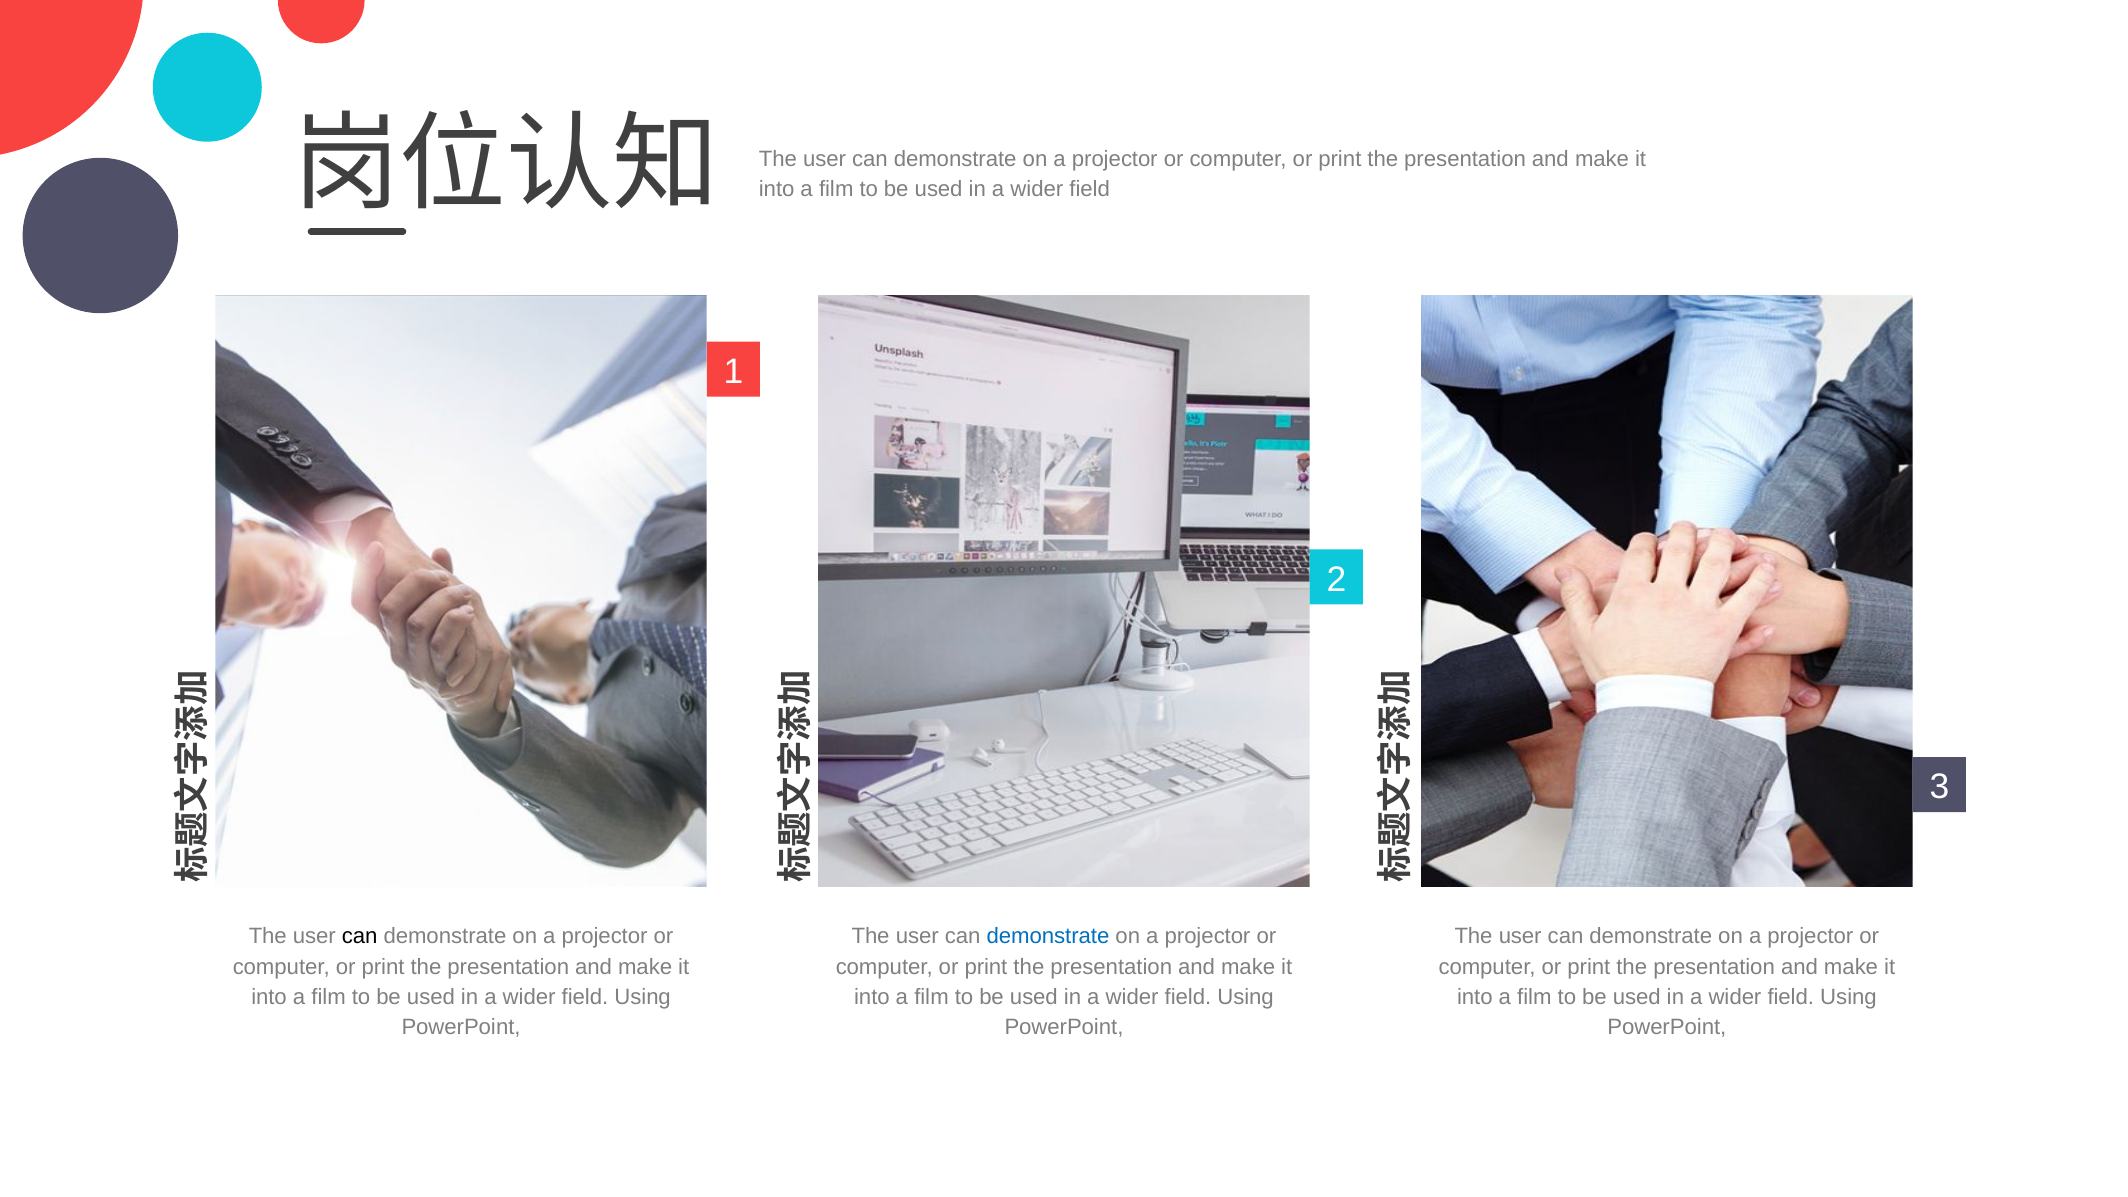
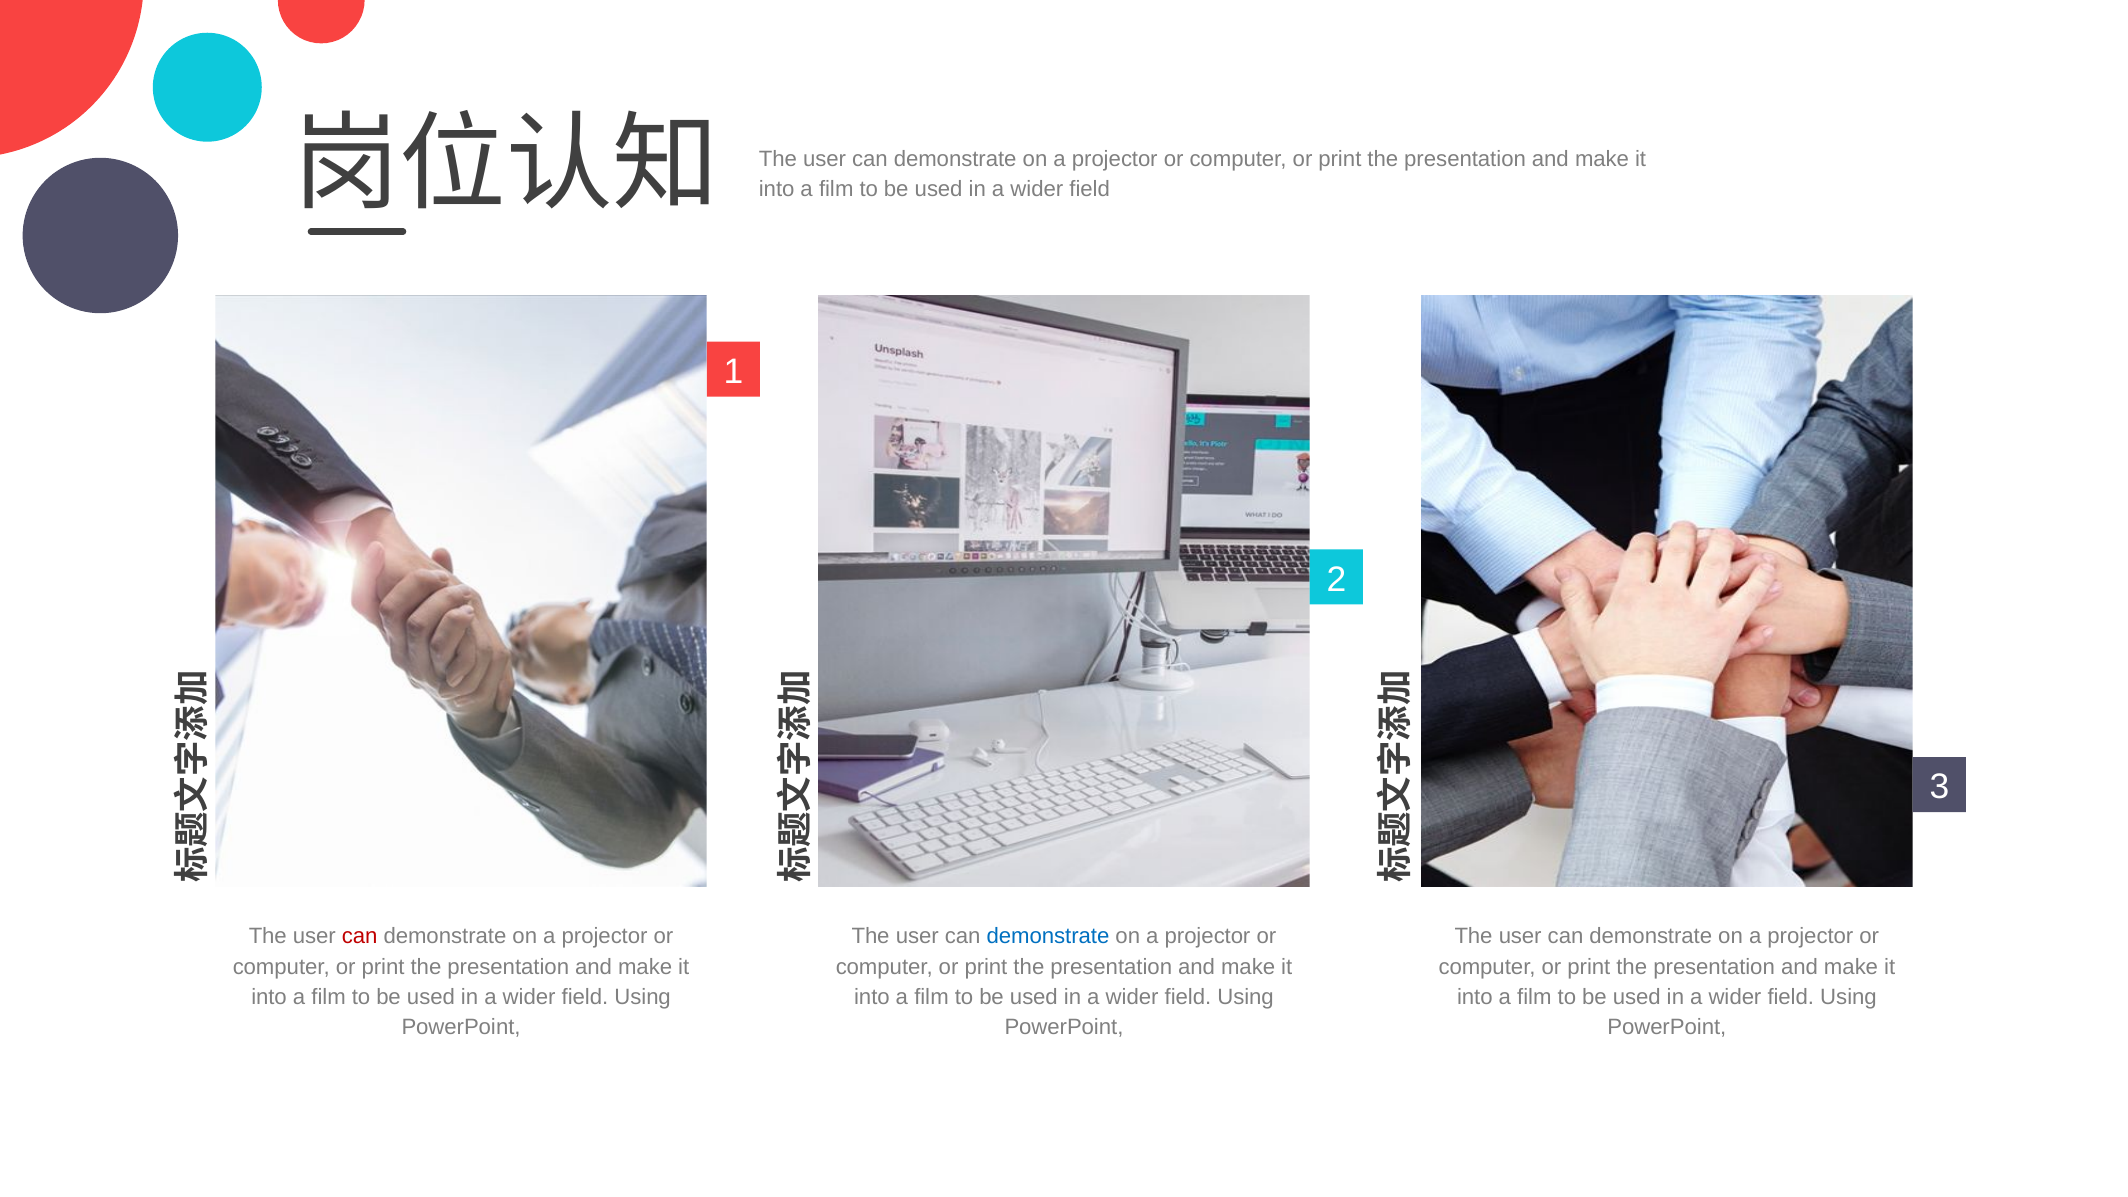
can colour: black -> red (360, 937)
